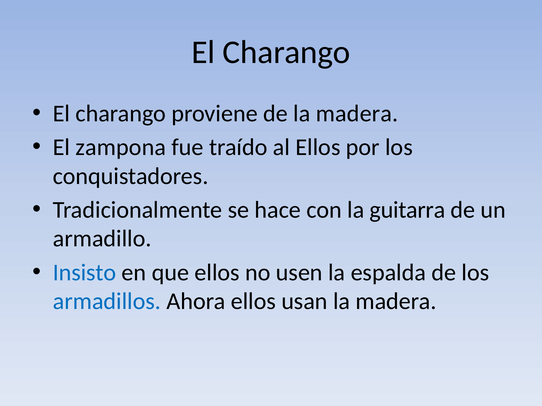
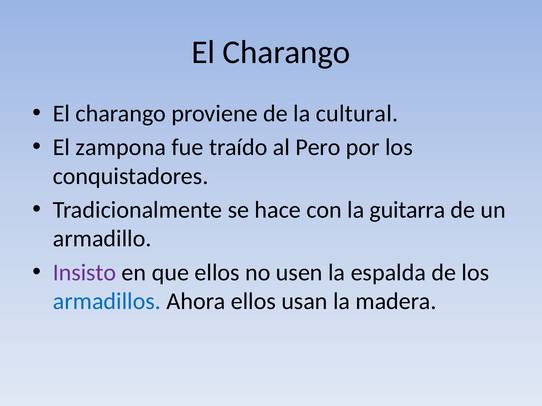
de la madera: madera -> cultural (357, 114)
al Ellos: Ellos -> Pero (318, 147)
Insisto colour: blue -> purple (85, 273)
